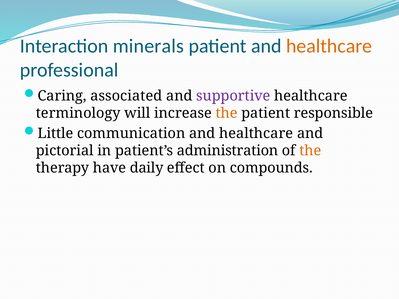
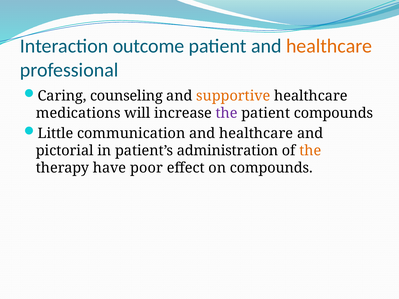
minerals: minerals -> outcome (149, 46)
associated: associated -> counseling (126, 96)
supportive colour: purple -> orange (233, 96)
terminology: terminology -> medications (78, 113)
the colour: orange -> purple (227, 113)
patient responsible: responsible -> compounds (333, 113)
daily: daily -> poor (146, 168)
